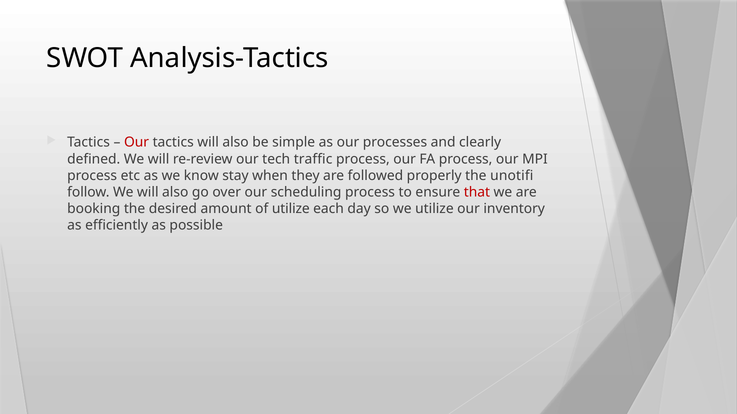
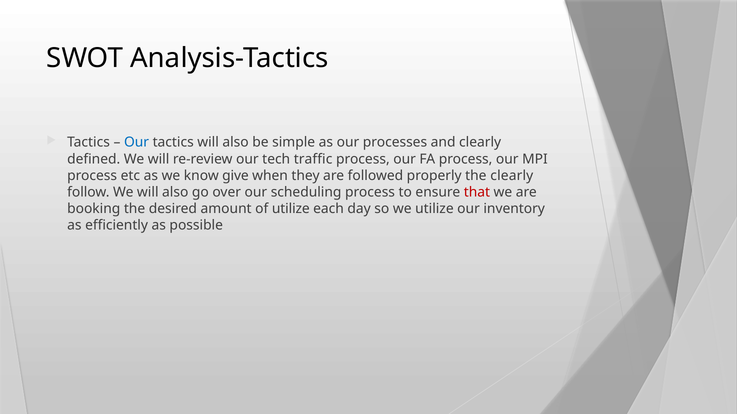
Our colour: red -> blue (137, 143)
stay: stay -> give (235, 176)
the unotifi: unotifi -> clearly (512, 176)
